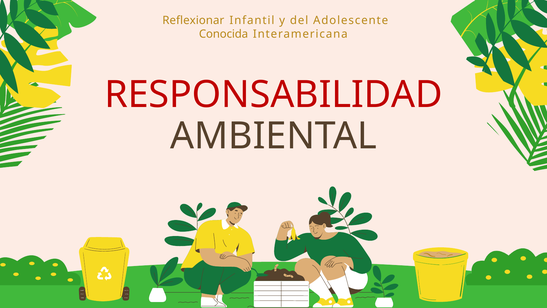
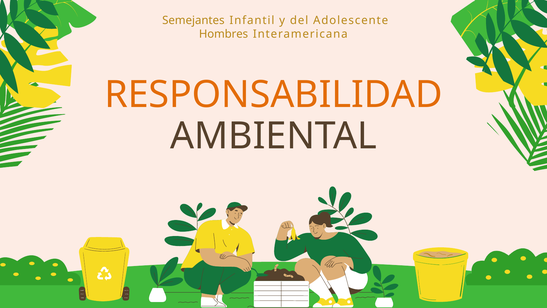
Reflexionar: Reflexionar -> Semejantes (193, 21)
Conocida: Conocida -> Hombres (224, 34)
RESPONSABILIDAD colour: red -> orange (273, 95)
